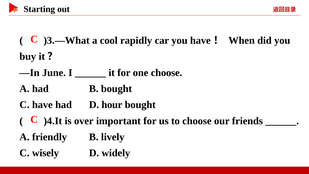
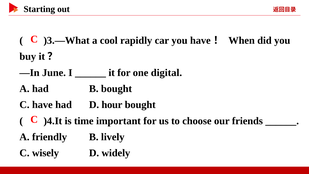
one choose: choose -> digital (166, 73)
over: over -> time (84, 121)
